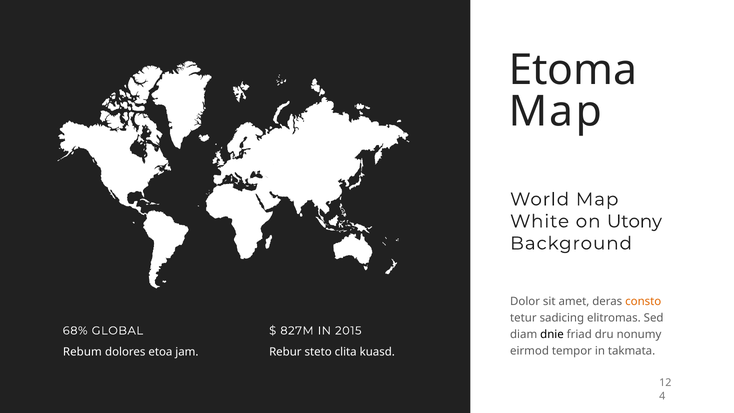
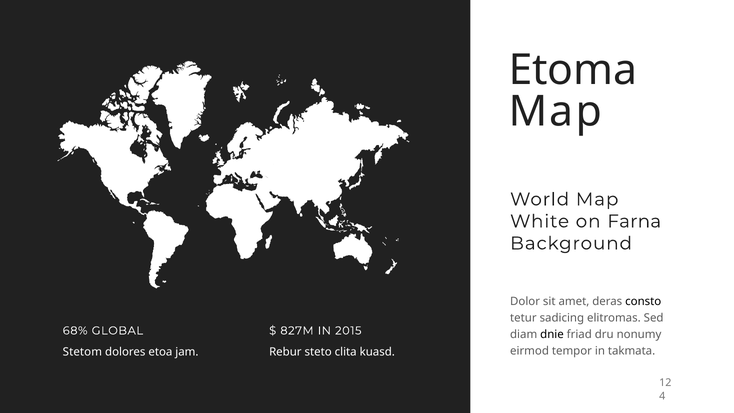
Utony: Utony -> Farna (634, 221)
consto colour: orange -> black (643, 301)
Rebum: Rebum -> Stetom (82, 352)
